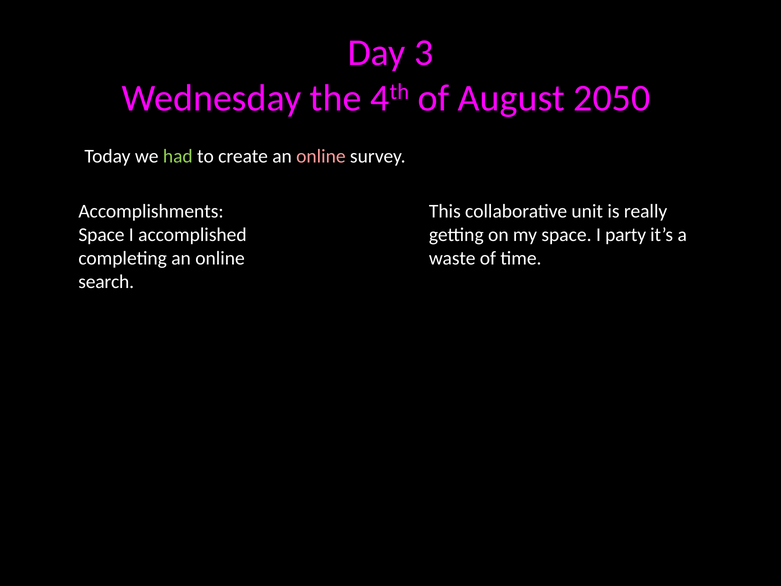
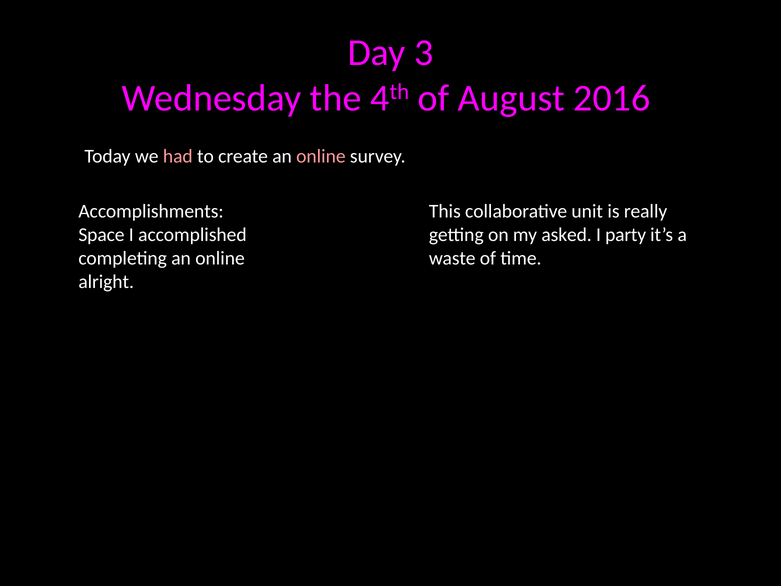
2050: 2050 -> 2016 (612, 98)
had colour: light green -> pink (178, 156)
my space: space -> asked (567, 235)
search: search -> alright (106, 282)
